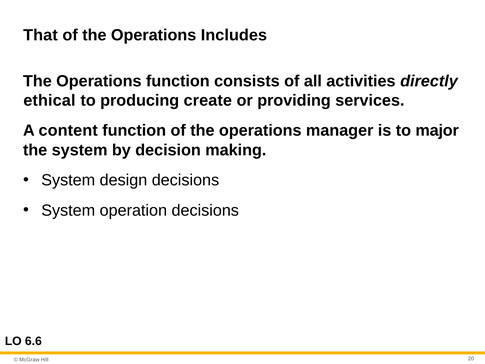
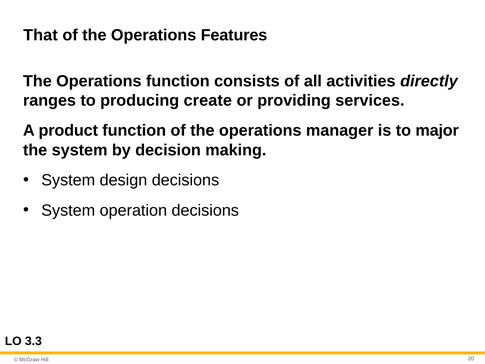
Includes: Includes -> Features (234, 35)
ethical: ethical -> ranges (50, 100)
content: content -> product (68, 131)
6.6: 6.6 -> 3.3 (33, 341)
